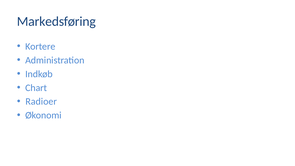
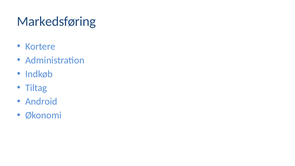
Chart: Chart -> Tiltag (36, 88)
Radioer: Radioer -> Android (41, 101)
